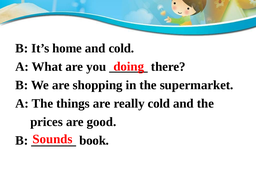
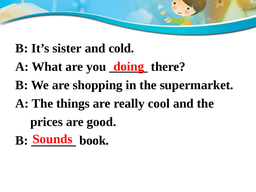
home: home -> sister (67, 48)
really cold: cold -> cool (159, 104)
